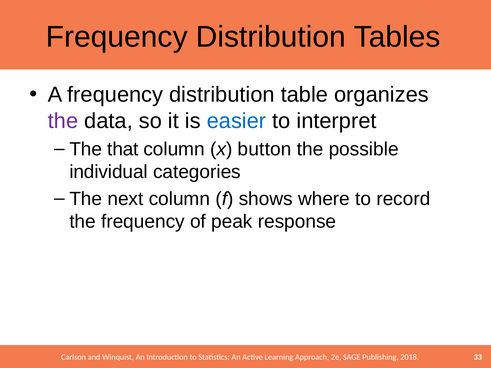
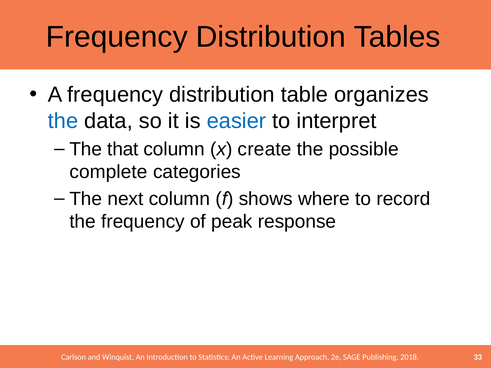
the colour: purple -> blue (63, 121)
button: button -> create (265, 149)
individual: individual -> complete (108, 172)
